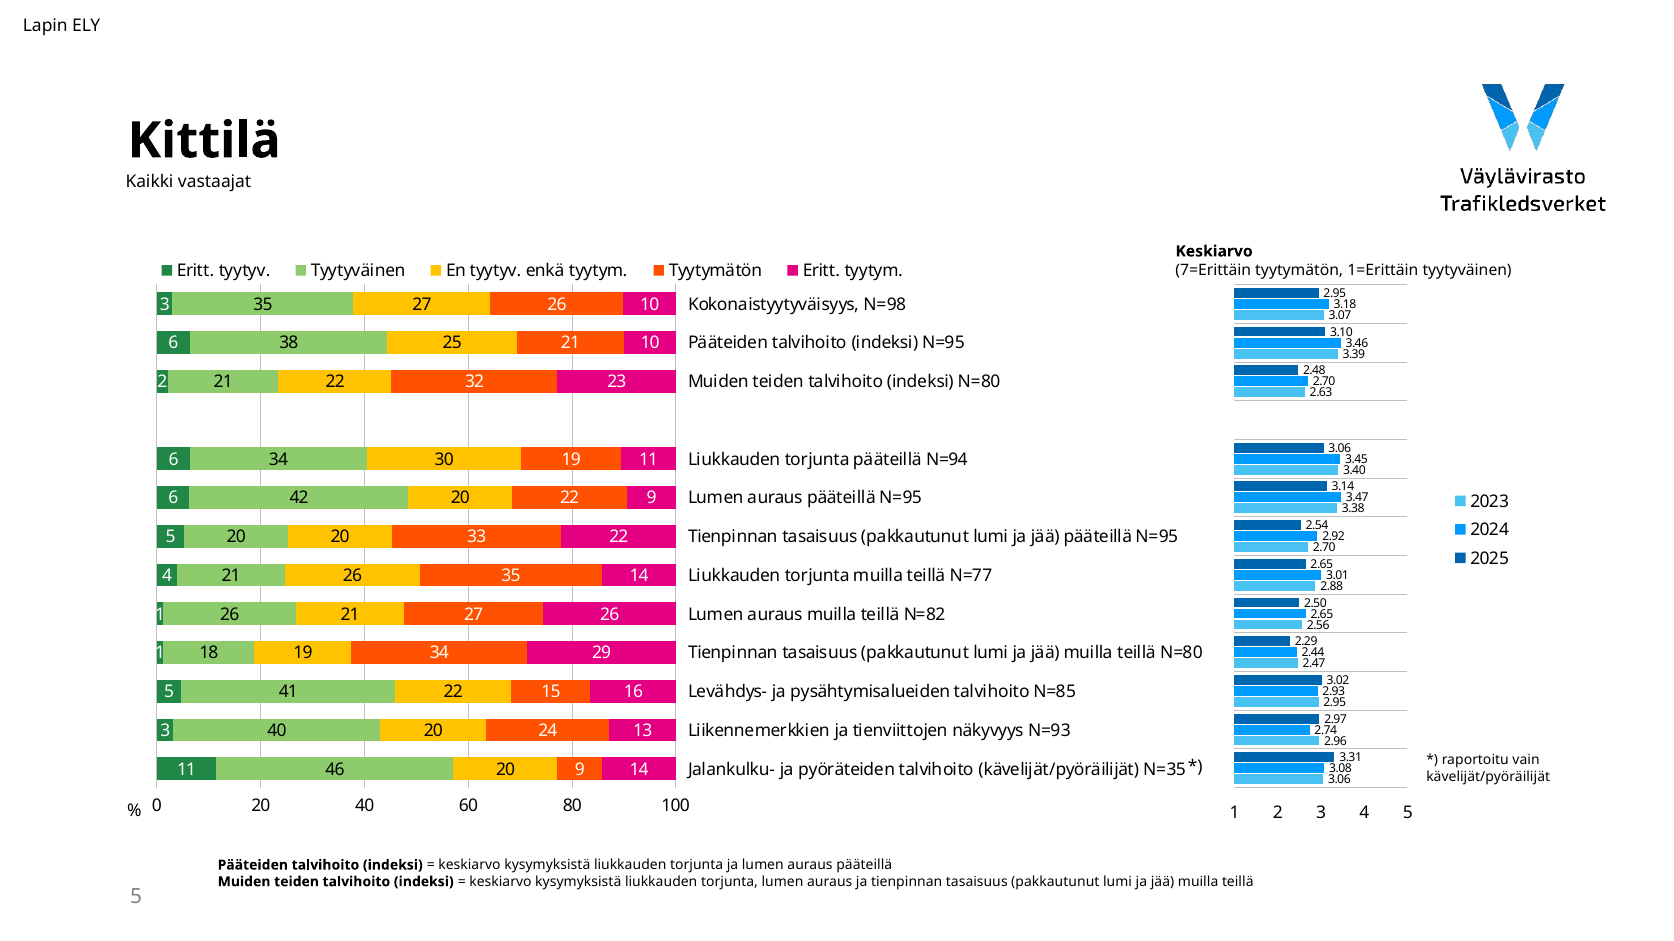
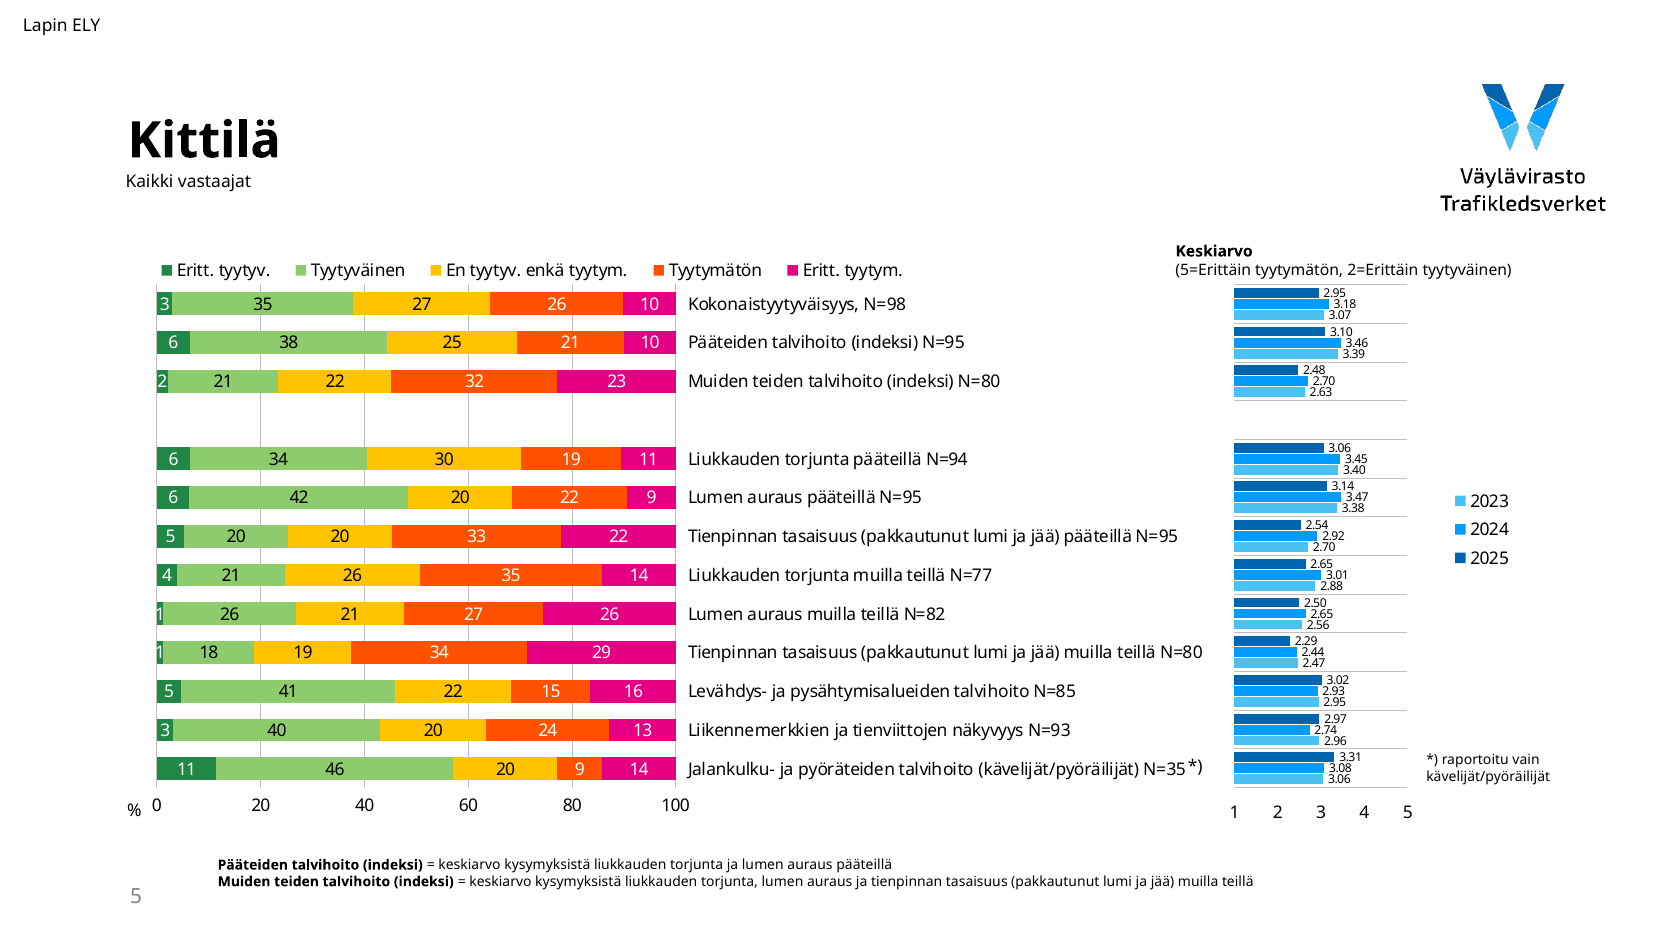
7=Erittäin: 7=Erittäin -> 5=Erittäin (1213, 270)
1=Erittäin: 1=Erittäin -> 2=Erittäin (1383, 270)
